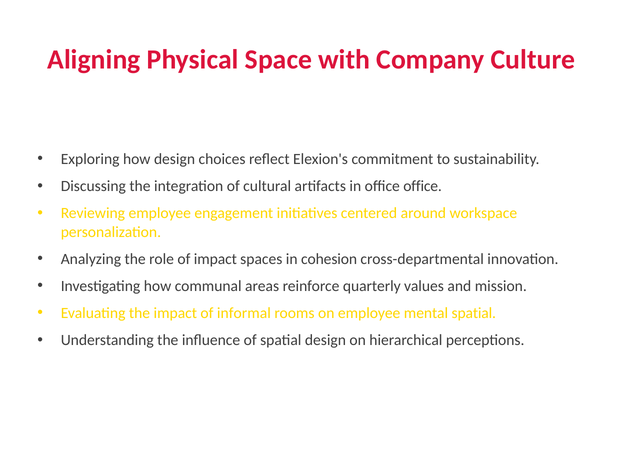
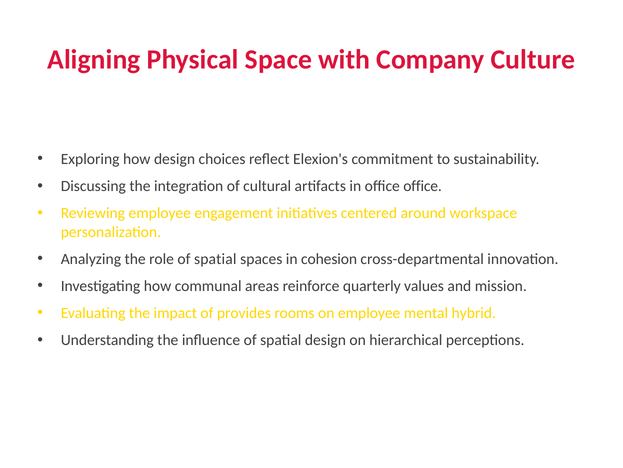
role of impact: impact -> spatial (215, 259)
informal: informal -> provides (244, 313)
mental spatial: spatial -> hybrid (474, 313)
